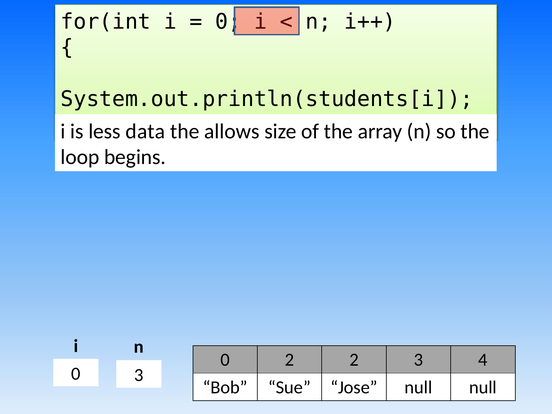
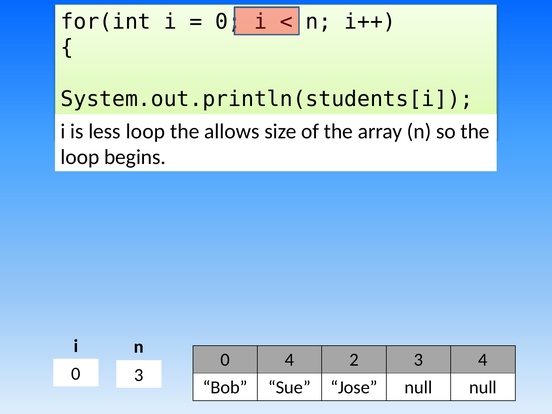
less data: data -> loop (145, 131)
0 2: 2 -> 4 (290, 360)
